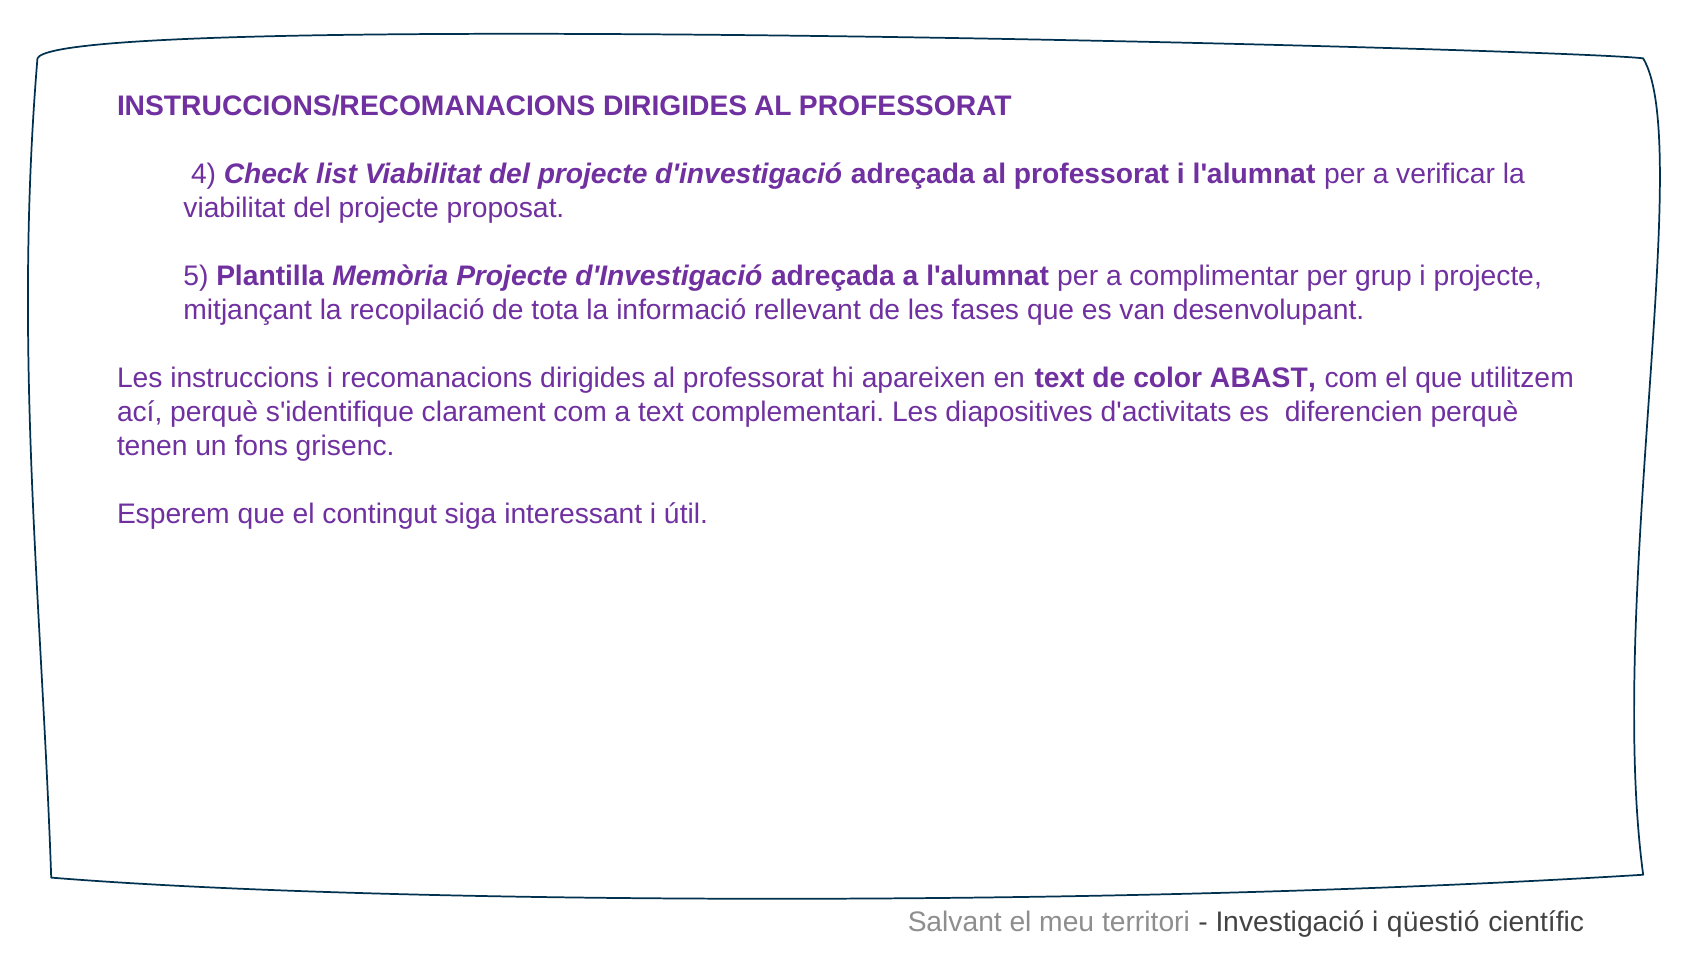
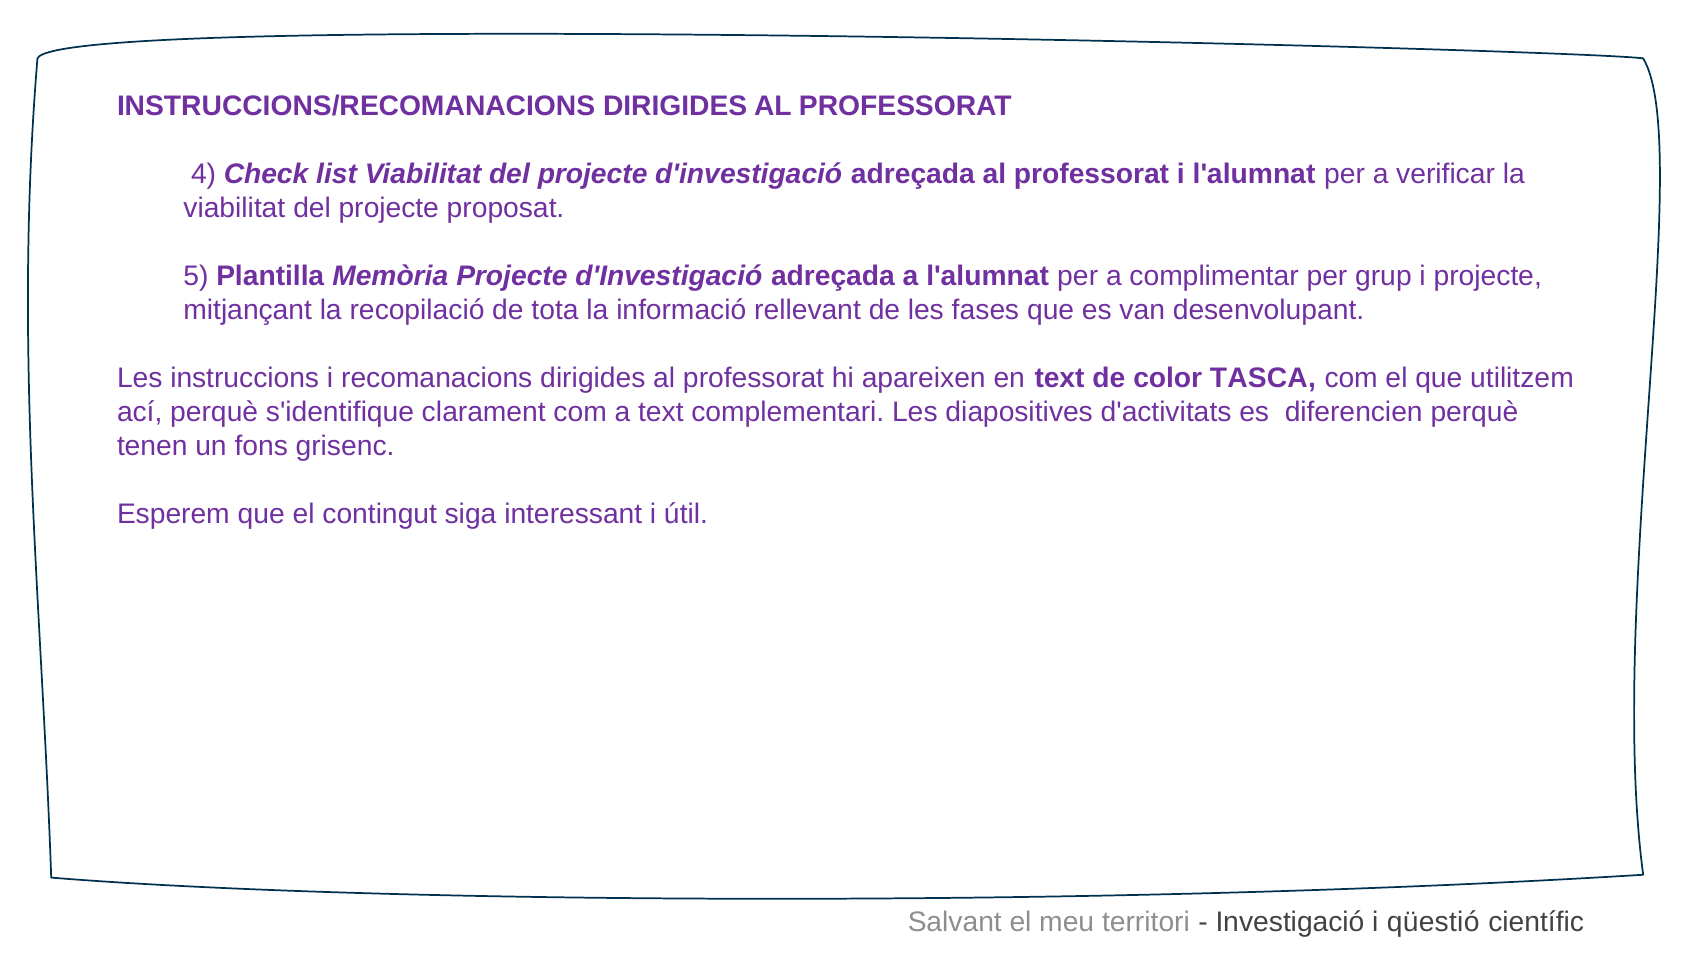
ABAST: ABAST -> TASCA (1263, 378)
